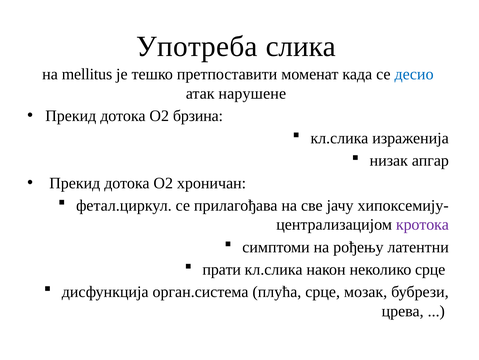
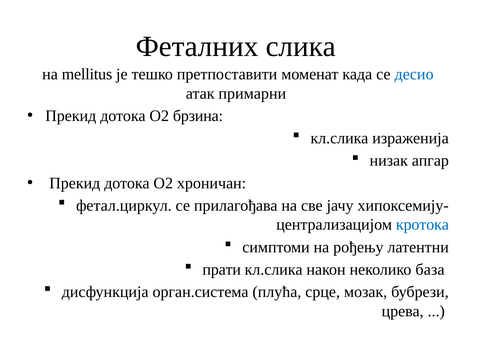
Употреба: Употреба -> Феталних (197, 46)
нарушене: нарушене -> примарни (252, 93)
кротока colour: purple -> blue (422, 224)
неколико срце: срце -> база (430, 269)
